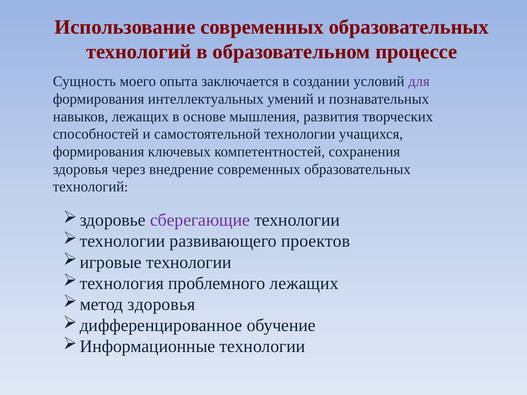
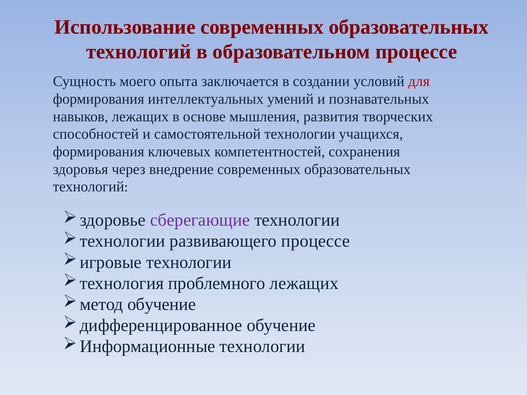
для colour: purple -> red (419, 81)
развивающего проектов: проектов -> процессе (316, 241)
здоровья: здоровья -> обучение (162, 305)
